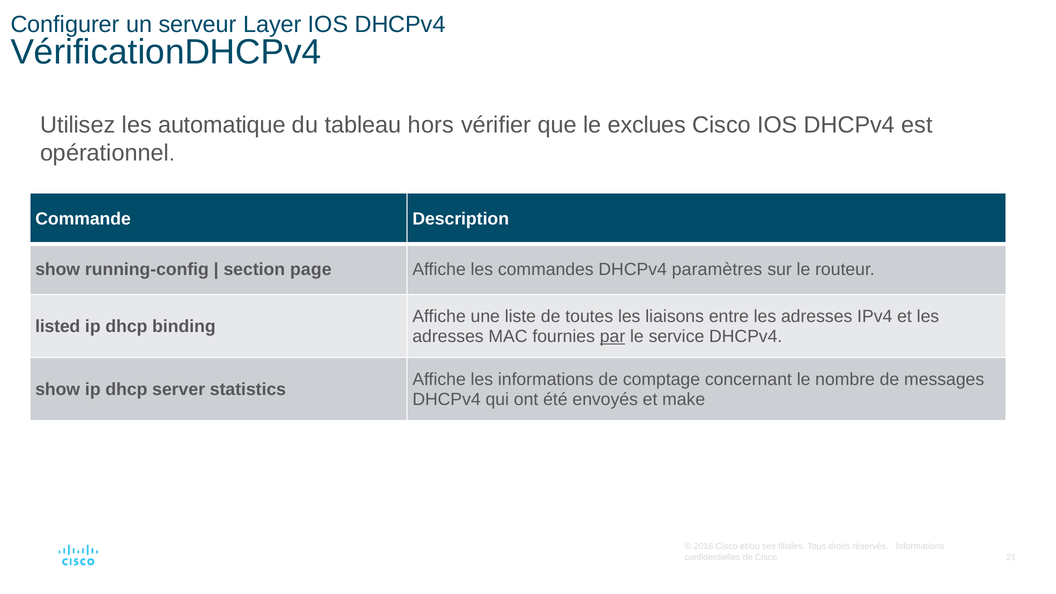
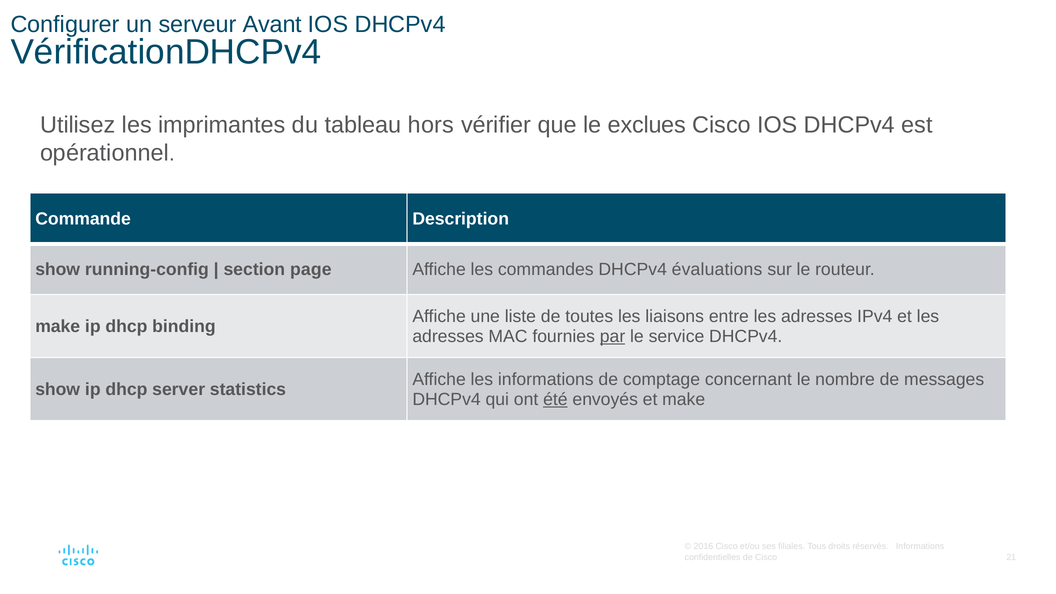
Layer: Layer -> Avant (272, 24)
automatique: automatique -> imprimantes (222, 125)
paramètres: paramètres -> évaluations (717, 270)
listed: listed -> make (58, 326)
été underline: none -> present (555, 399)
